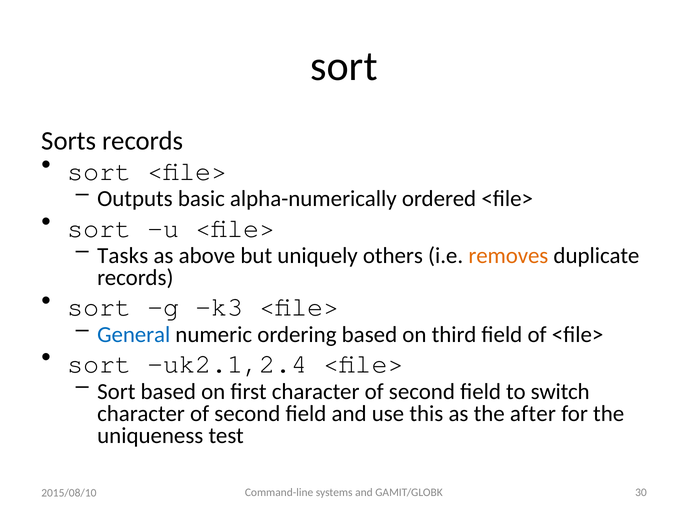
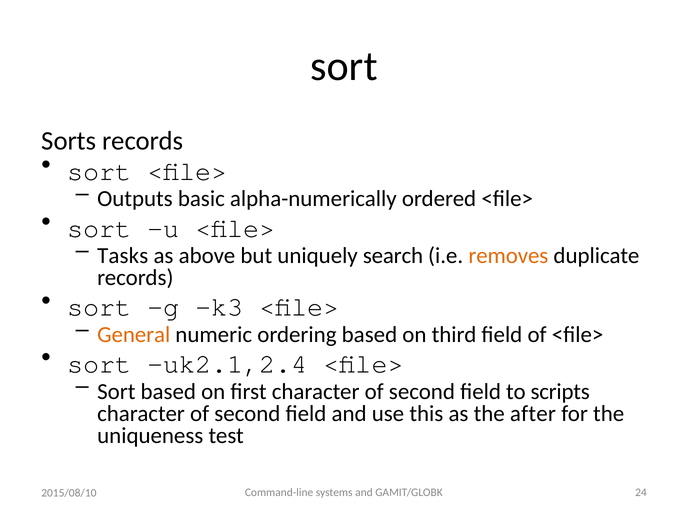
others: others -> search (393, 256)
General colour: blue -> orange (134, 335)
switch: switch -> scripts (560, 392)
30: 30 -> 24 (641, 493)
